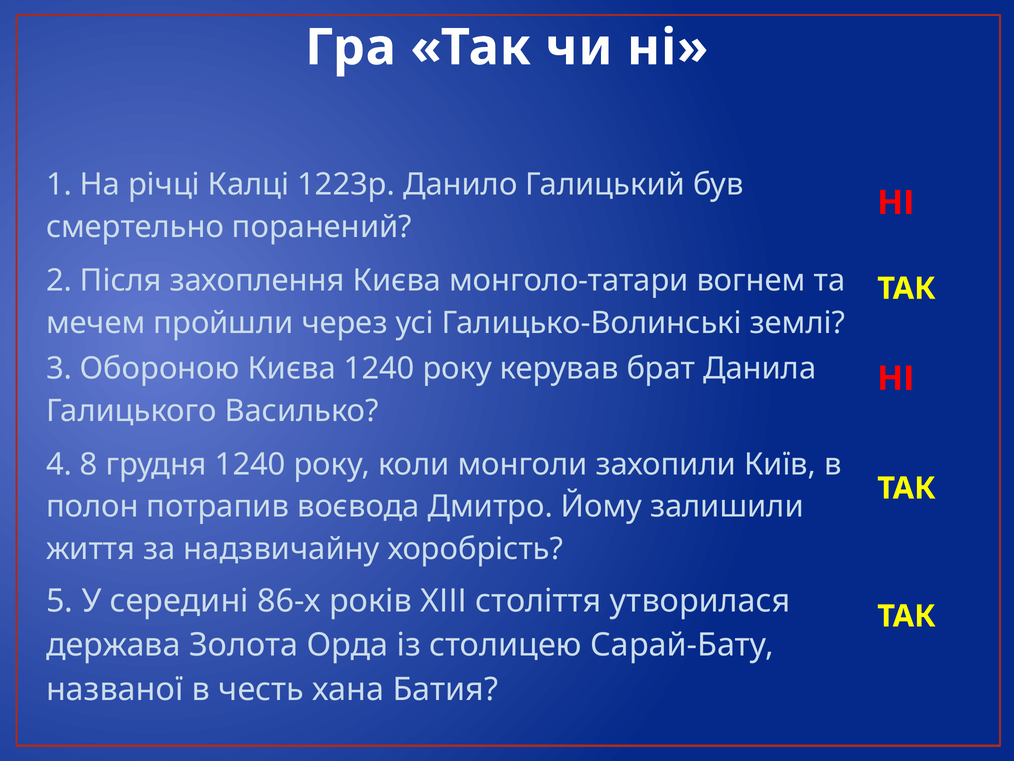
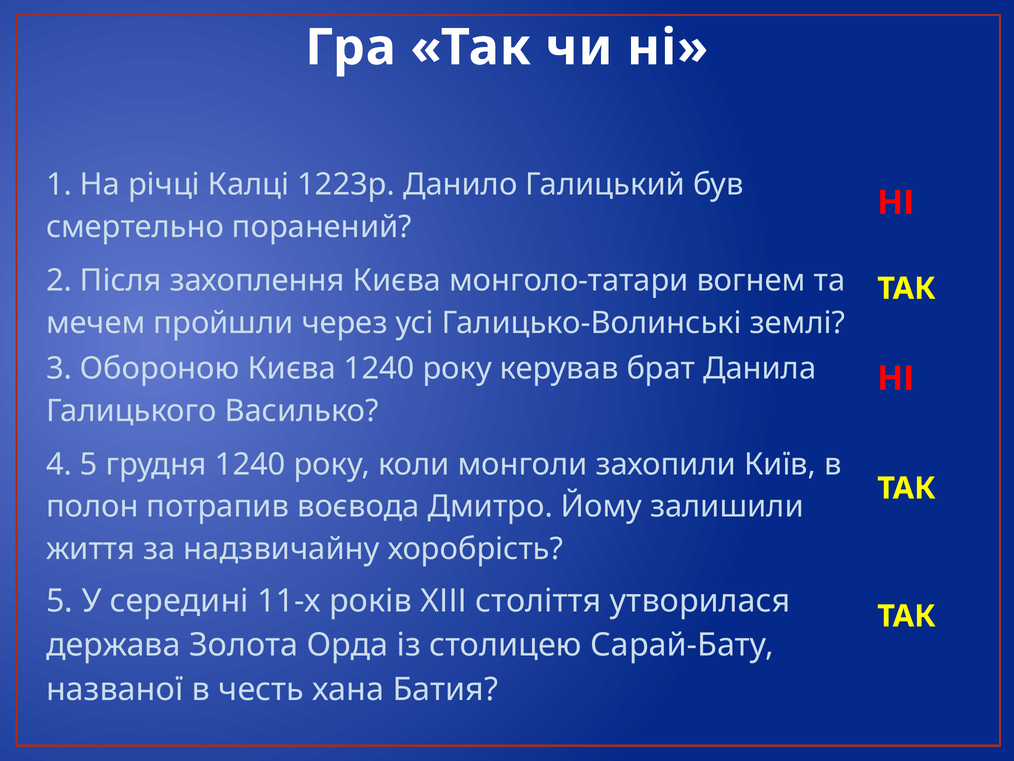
4 8: 8 -> 5 (89, 464)
86-х: 86-х -> 11-х (289, 601)
